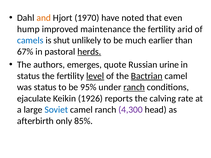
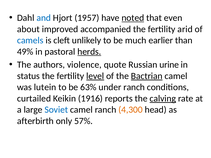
and colour: orange -> blue (44, 18)
1970: 1970 -> 1957 (87, 18)
noted underline: none -> present (133, 18)
hump: hump -> about (28, 29)
maintenance: maintenance -> accompanied (106, 29)
shut: shut -> cleft (62, 40)
67%: 67% -> 49% (25, 52)
emerges: emerges -> violence (84, 65)
was status: status -> lutein (45, 87)
95%: 95% -> 63% (88, 87)
ranch underline: present -> none (134, 87)
ejaculate: ejaculate -> curtailed (34, 99)
1926: 1926 -> 1916 (90, 99)
calving underline: none -> present (163, 99)
4,300 colour: purple -> orange (131, 110)
85%: 85% -> 57% (84, 121)
